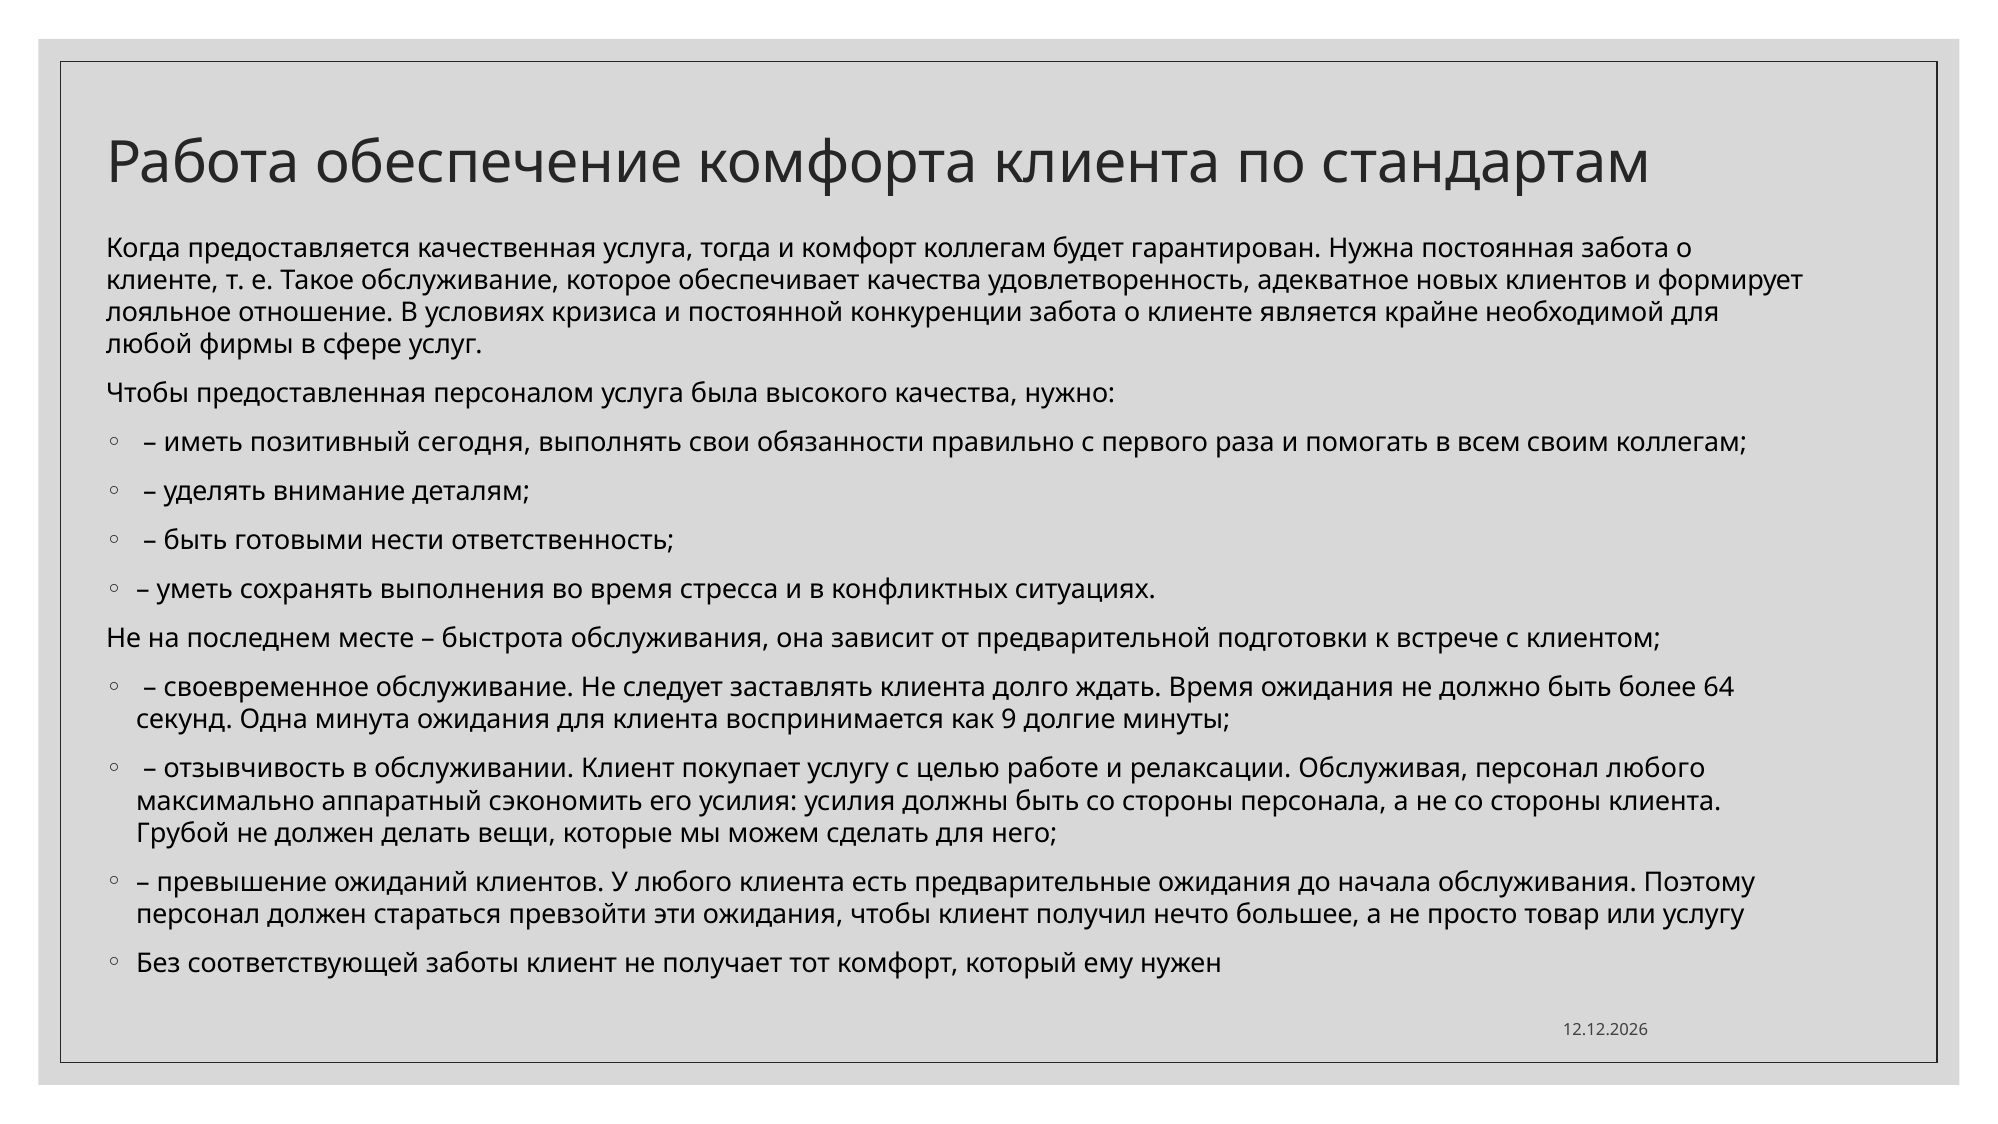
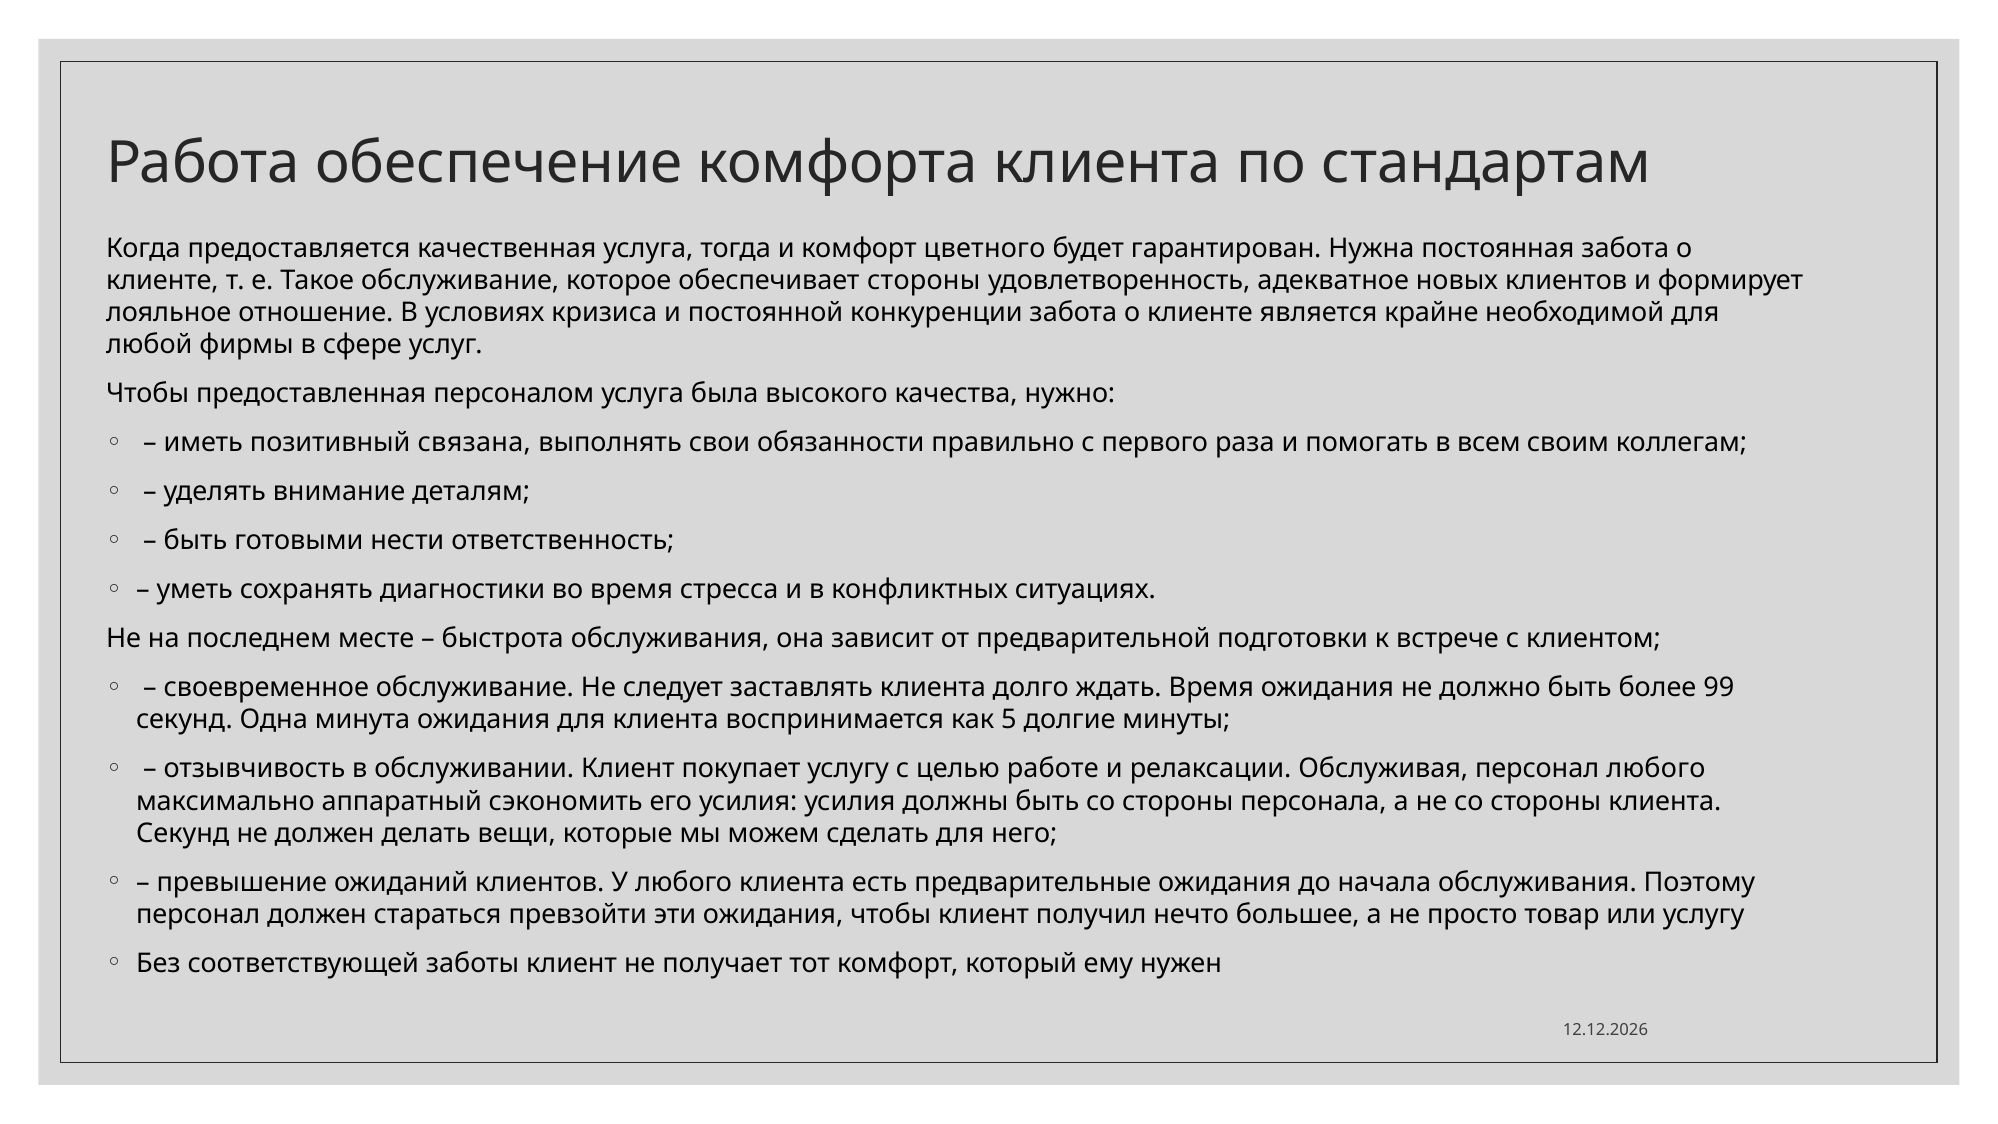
комфорт коллегам: коллегам -> цветного (985, 248)
обеспечивает качества: качества -> стороны (924, 280)
сегодня: сегодня -> связана (474, 443)
выполнения: выполнения -> диагностики (463, 590)
64: 64 -> 99 (1719, 688)
9: 9 -> 5 (1009, 720)
Грубой: Грубой -> Секунд (183, 833)
